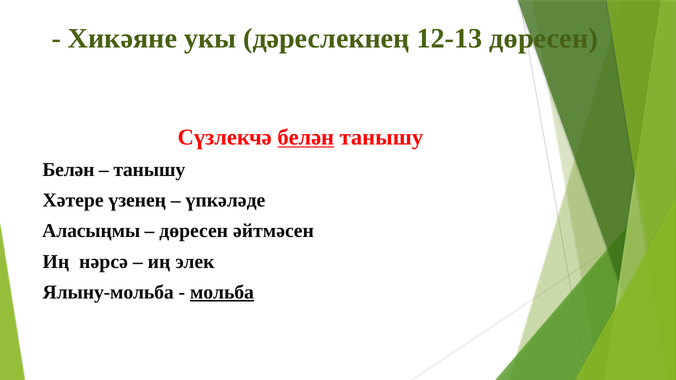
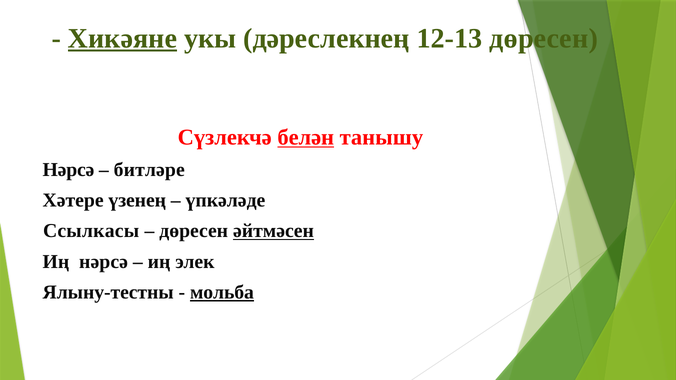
Хикәяне underline: none -> present (122, 38)
Белән: Белән -> Нәрсә (68, 170)
танышу: танышу -> битләре (149, 170)
Аласыңмы: Аласыңмы -> Ссылкасы (91, 231)
әйтмәсен underline: none -> present (273, 231)
Ялыну-мольба: Ялыну-мольба -> Ялыну-тестны (108, 293)
